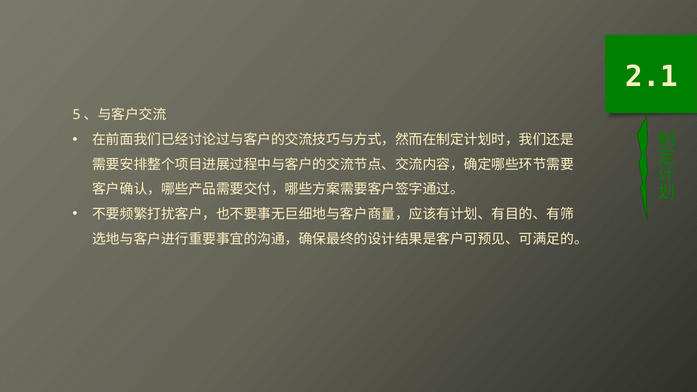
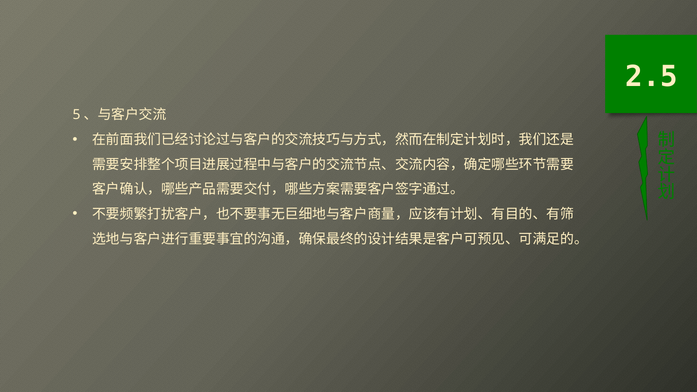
2.1: 2.1 -> 2.5 (651, 76)
